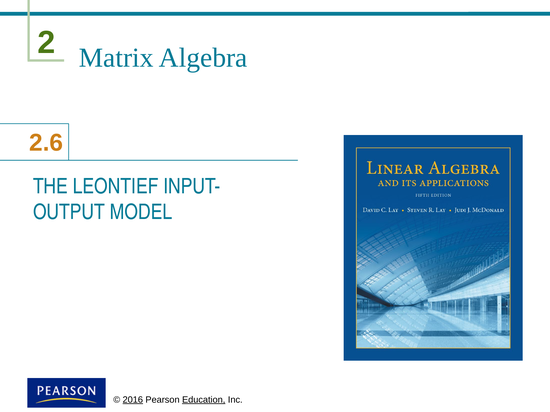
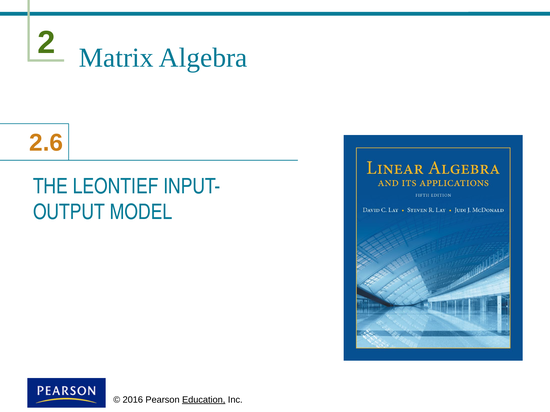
2016 underline: present -> none (133, 400)
